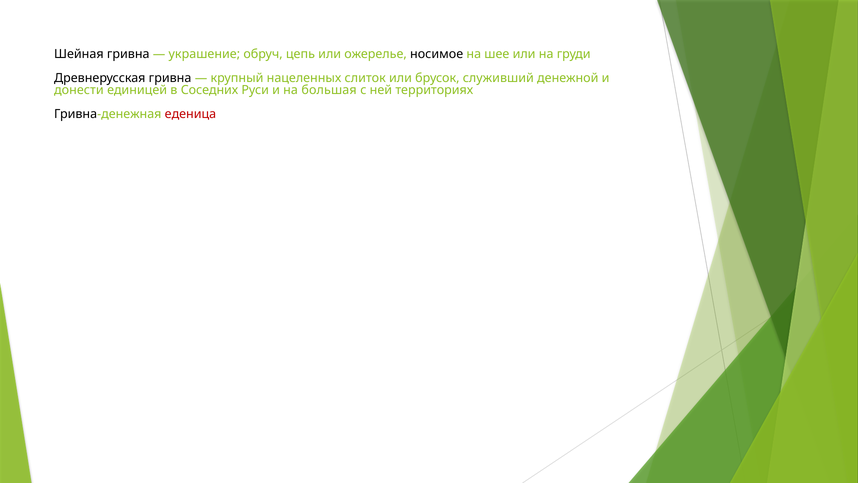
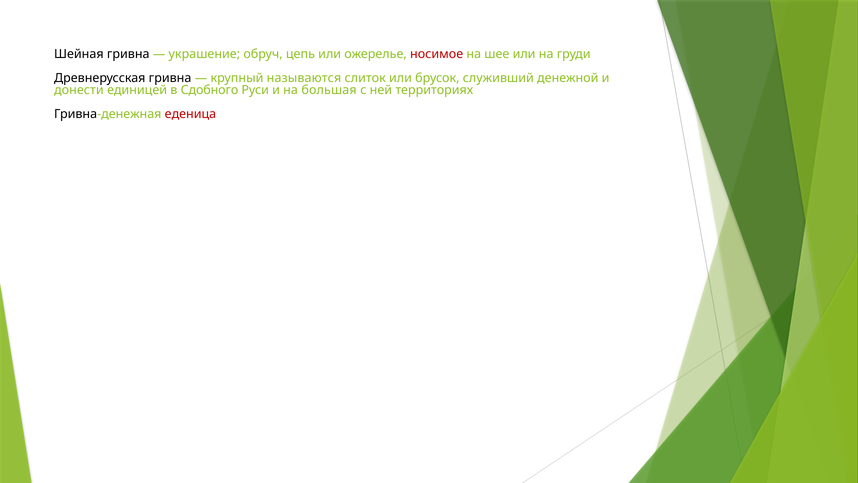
носимое colour: black -> red (437, 54)
нацеленных: нацеленных -> называются (304, 78)
Соседних: Соседних -> Сдобного (210, 90)
